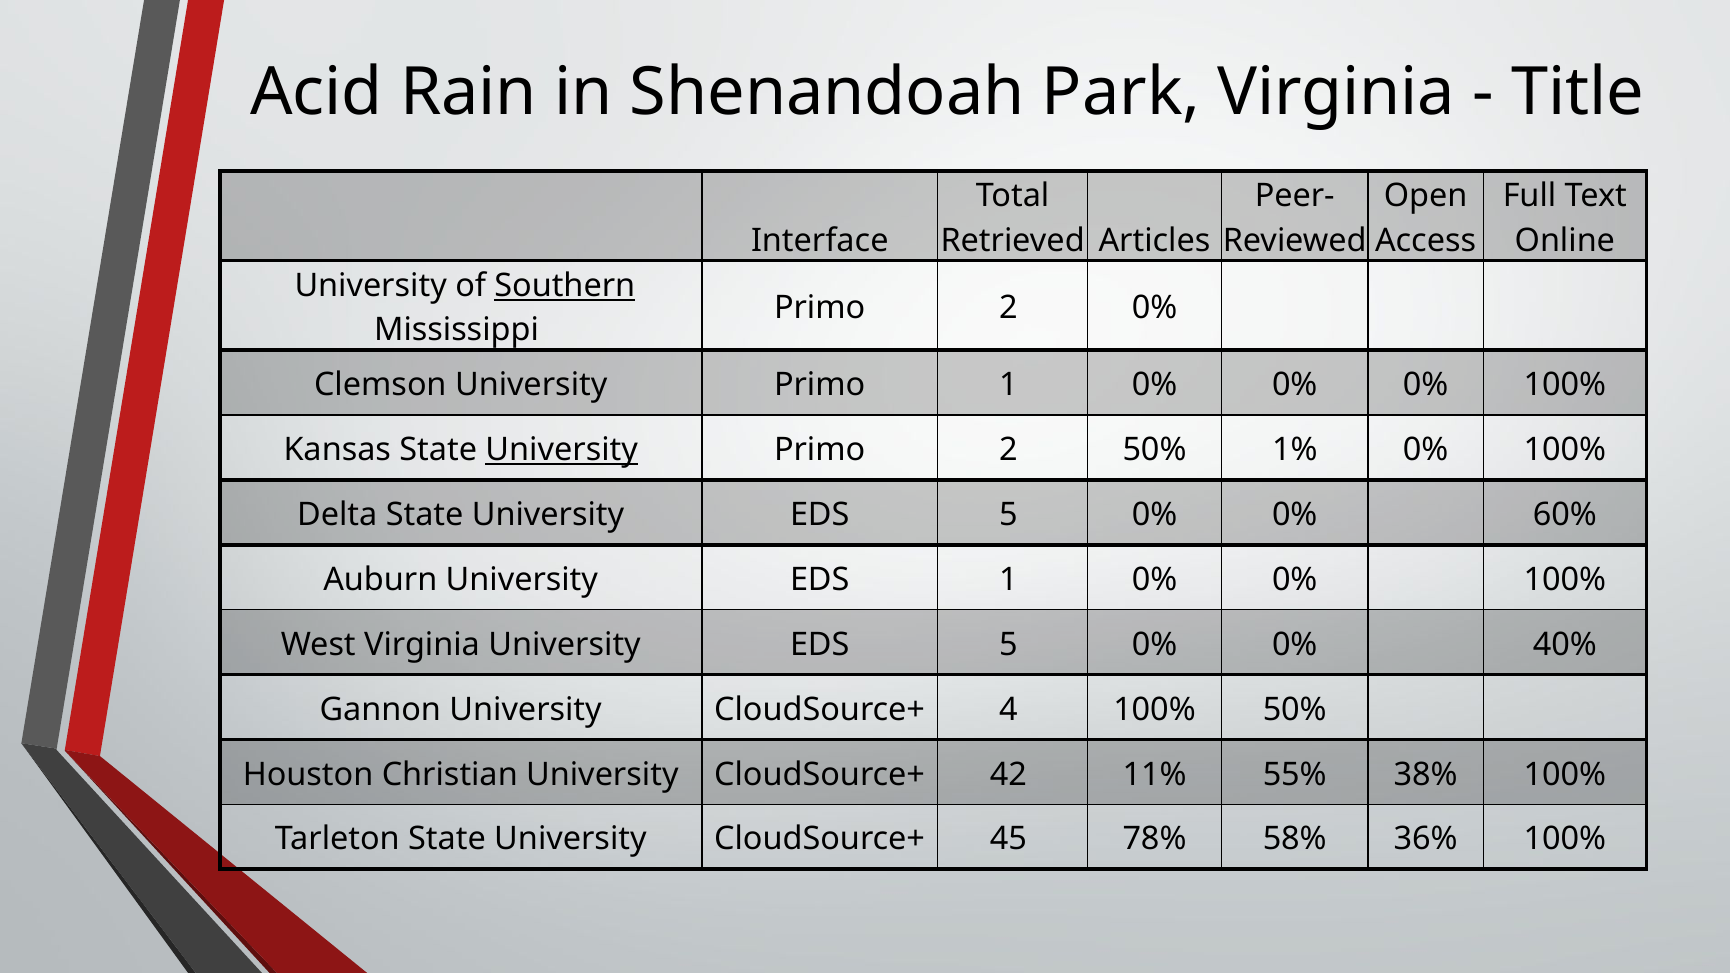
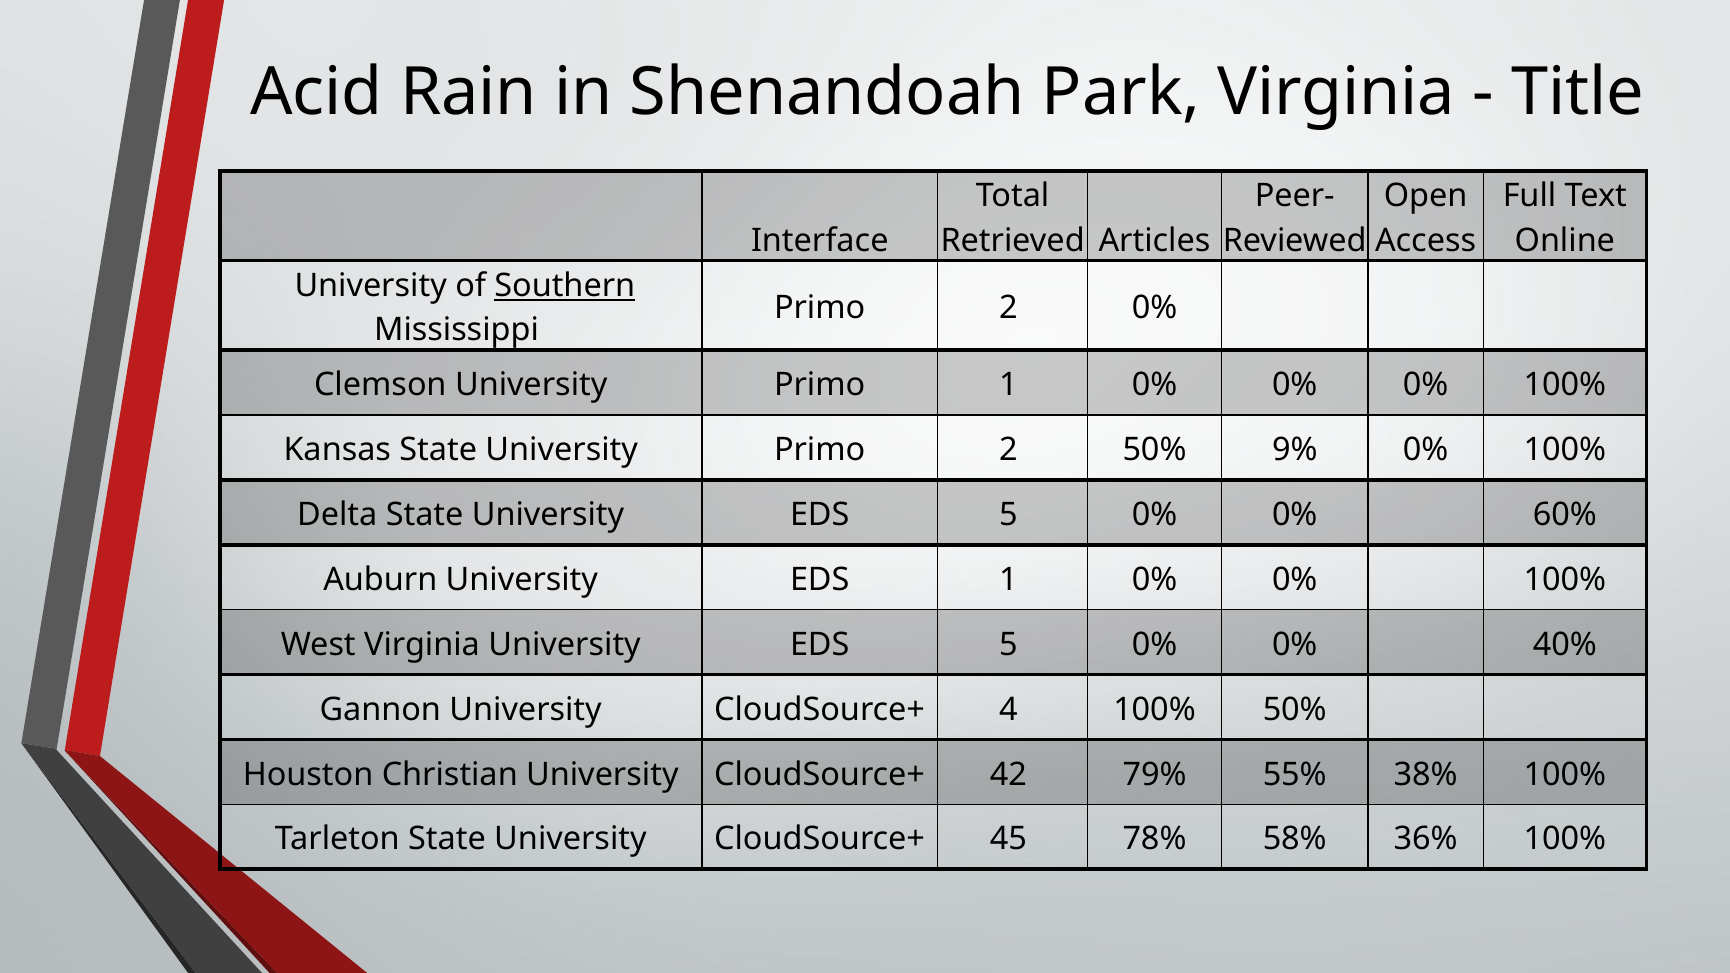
University underline: present -> none (562, 450)
1%: 1% -> 9% (1295, 450)
11%: 11% -> 79% (1155, 774)
